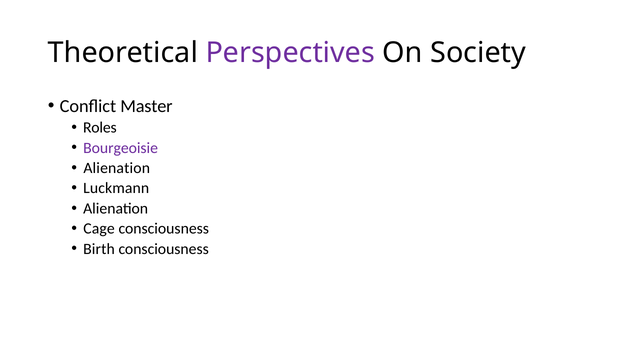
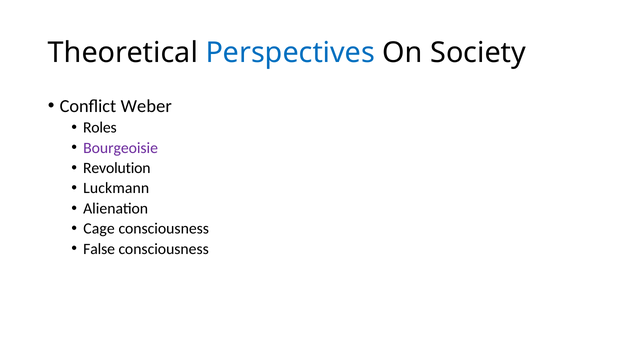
Perspectives colour: purple -> blue (290, 53)
Master: Master -> Weber (146, 106)
Alienation: Alienation -> Revolution (117, 168)
Birth: Birth -> False (99, 249)
